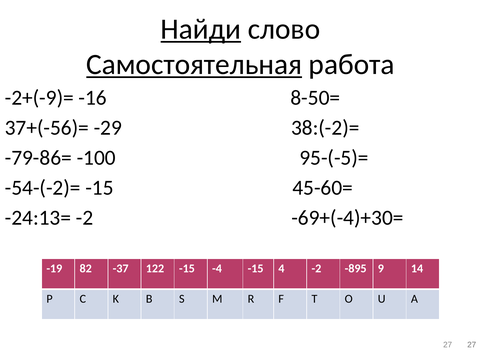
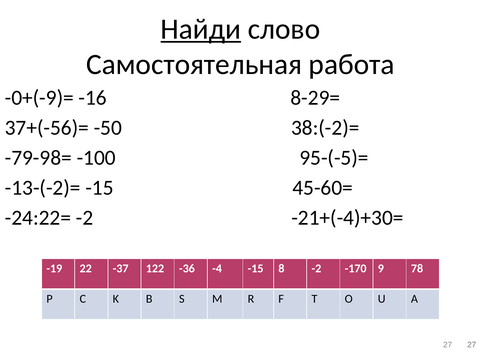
Самостоятельная underline: present -> none (194, 64)
-2+(-9)=: -2+(-9)= -> -0+(-9)= (39, 98)
8-50=: 8-50= -> 8-29= (315, 98)
-29: -29 -> -50 (108, 128)
-79-86=: -79-86= -> -79-98= (38, 158)
-54-(-2)=: -54-(-2)= -> -13-(-2)= (43, 188)
-24:13=: -24:13= -> -24:22= (38, 218)
-69+(-4)+30=: -69+(-4)+30= -> -21+(-4)+30= (347, 218)
82: 82 -> 22 (86, 268)
122 -15: -15 -> -36 (187, 268)
4: 4 -> 8 (281, 268)
-895: -895 -> -170 (356, 268)
14: 14 -> 78 (417, 268)
